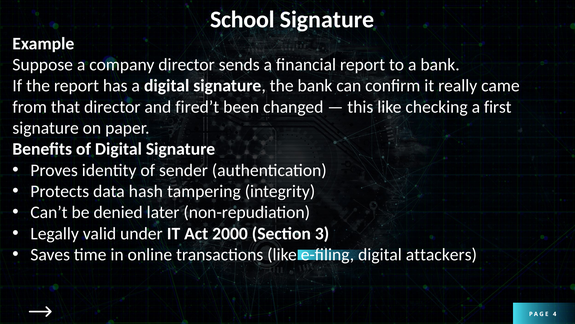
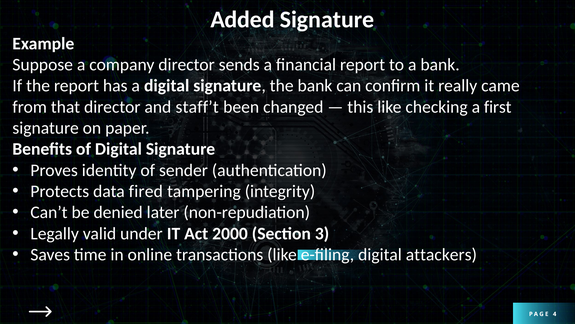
School: School -> Added (242, 20)
fired’t: fired’t -> staff’t (197, 107)
hash: hash -> fired (146, 191)
